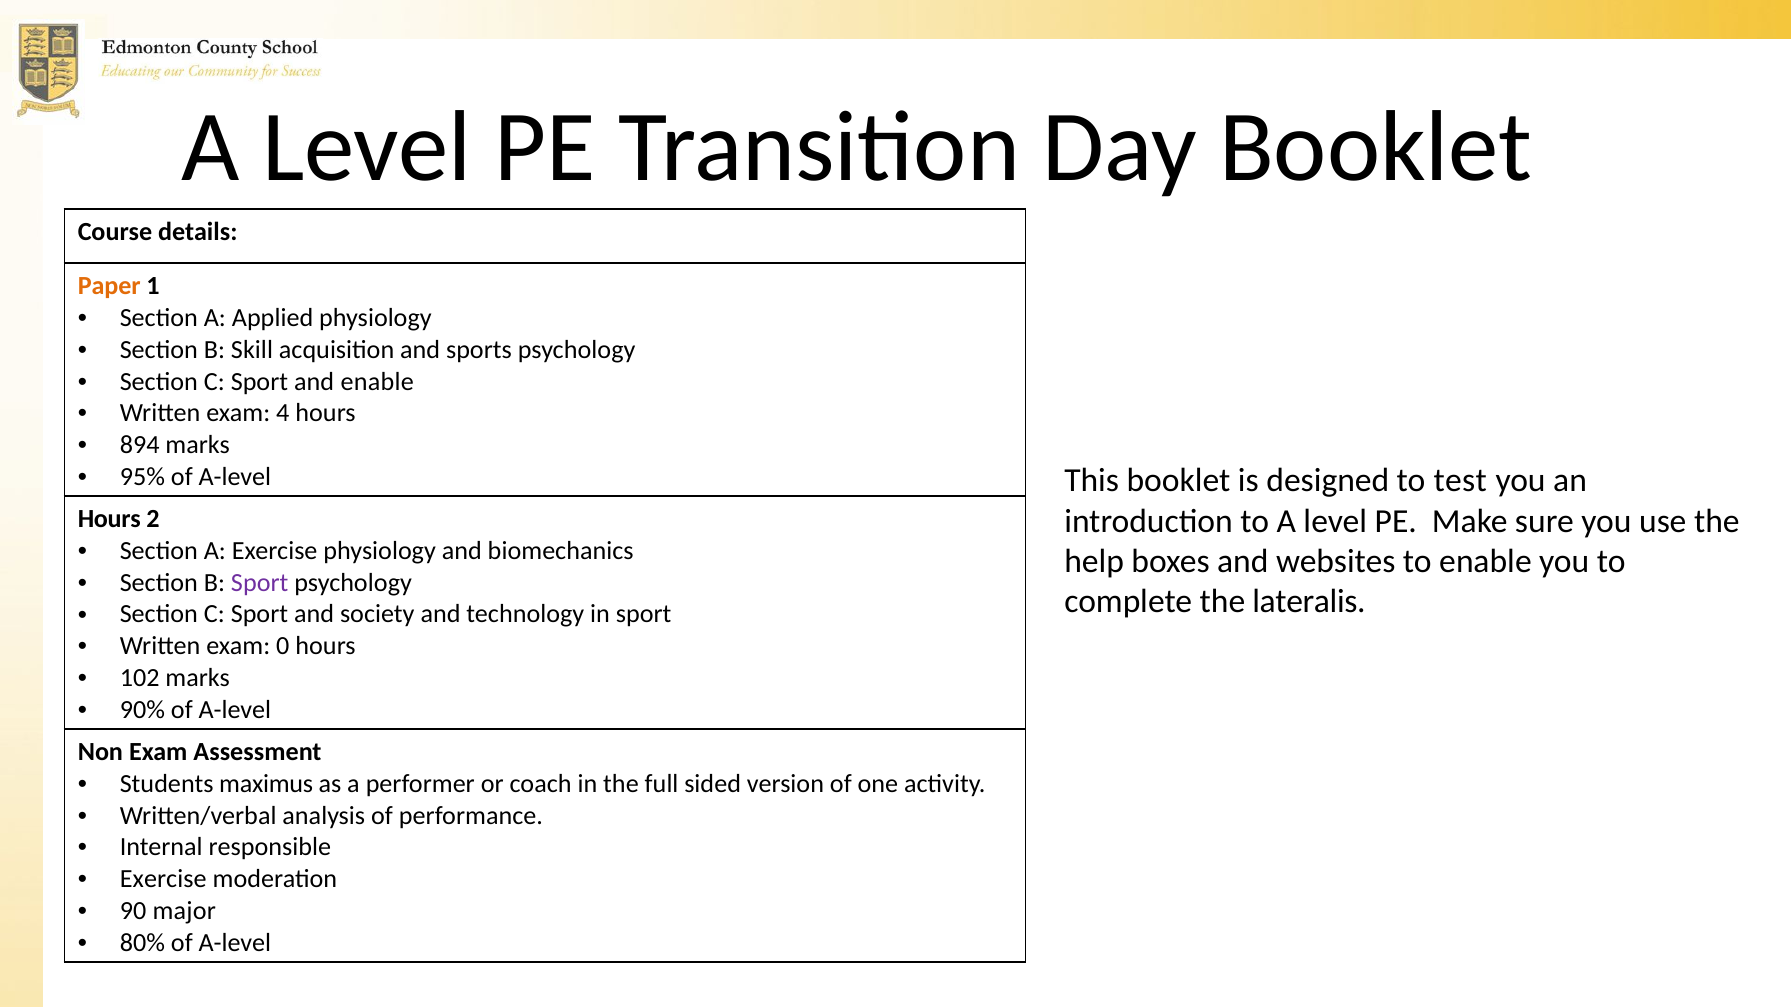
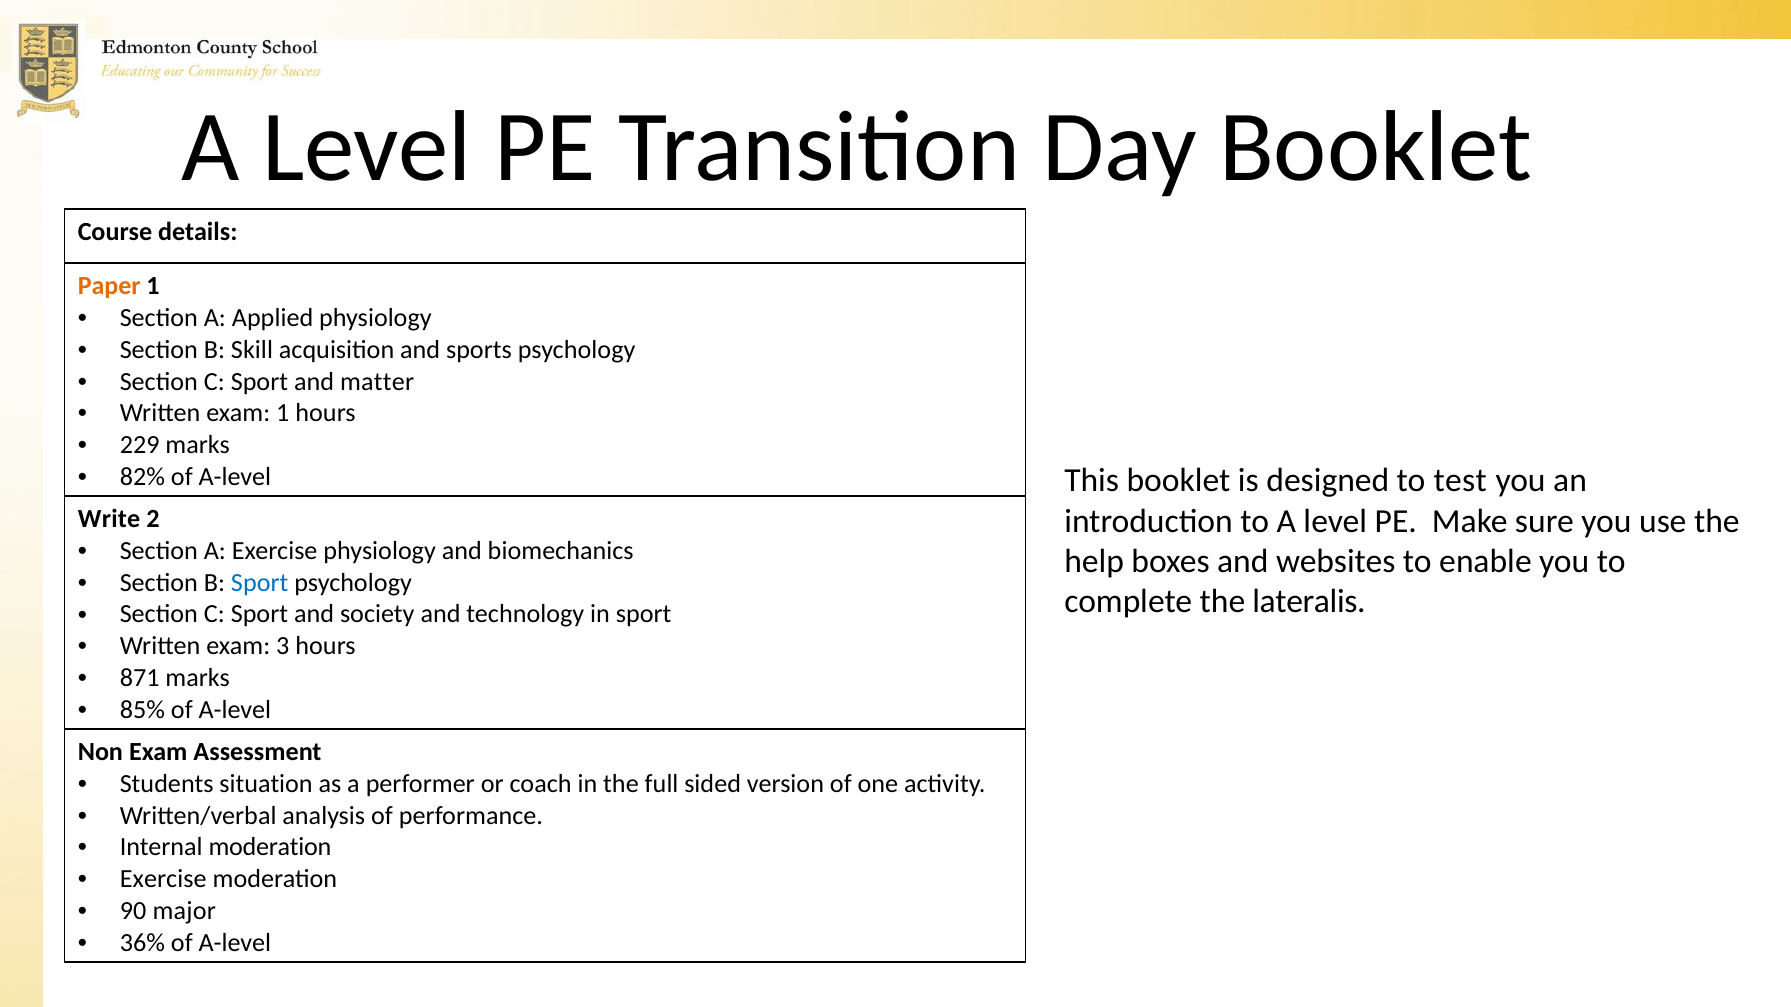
and enable: enable -> matter (377, 382)
exam 4: 4 -> 1 (283, 413)
894: 894 -> 229 (140, 445)
95%: 95% -> 82% (142, 477)
Hours: Hours -> Write (109, 519)
Sport colour: purple -> blue (260, 583)
0: 0 -> 3 (283, 646)
102: 102 -> 871 (140, 678)
90%: 90% -> 85% (142, 710)
maximus: maximus -> situation (266, 784)
Internal responsible: responsible -> moderation (270, 848)
80%: 80% -> 36% (142, 943)
